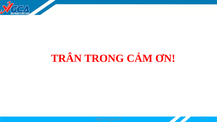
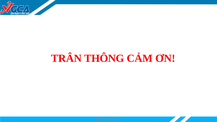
TRONG: TRONG -> THÔNG (104, 58)
